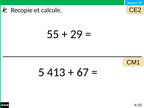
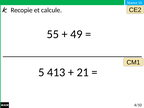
29: 29 -> 49 (76, 34)
67: 67 -> 21 (83, 72)
